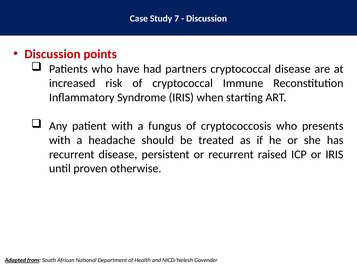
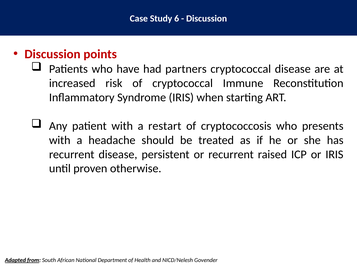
7: 7 -> 6 (177, 18)
fungus: fungus -> restart (165, 126)
